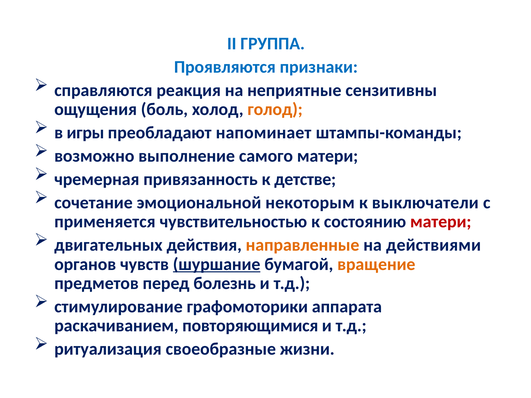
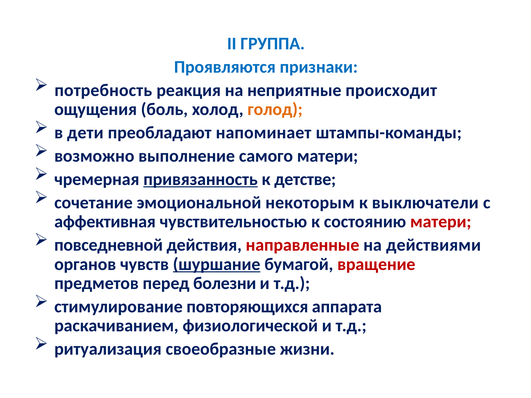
справляются: справляются -> потребность (103, 90)
сензитивны: сензитивны -> происходит (391, 90)
игры: игры -> дети (85, 133)
привязанность underline: none -> present (201, 179)
применяется: применяется -> аффективная (105, 222)
двигательных: двигательных -> повседневной (109, 245)
направленные colour: orange -> red (303, 245)
вращение colour: orange -> red (376, 264)
болезнь: болезнь -> болезни (225, 283)
графомоторики: графомоторики -> повторяющихся (247, 307)
повторяющимися: повторяющимися -> физиологической (250, 326)
